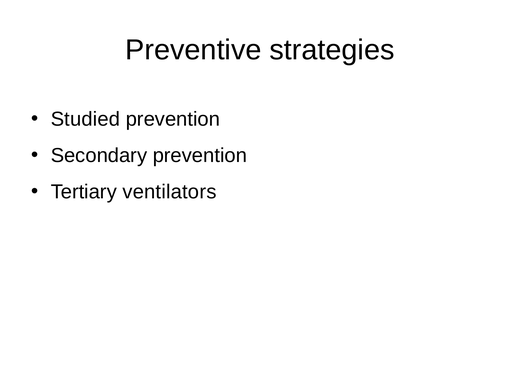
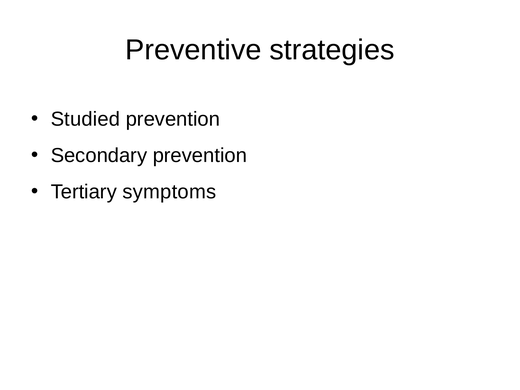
ventilators: ventilators -> symptoms (169, 192)
